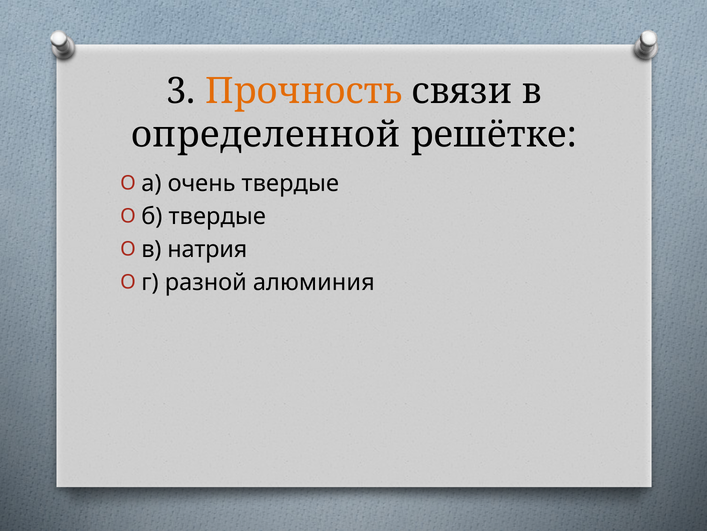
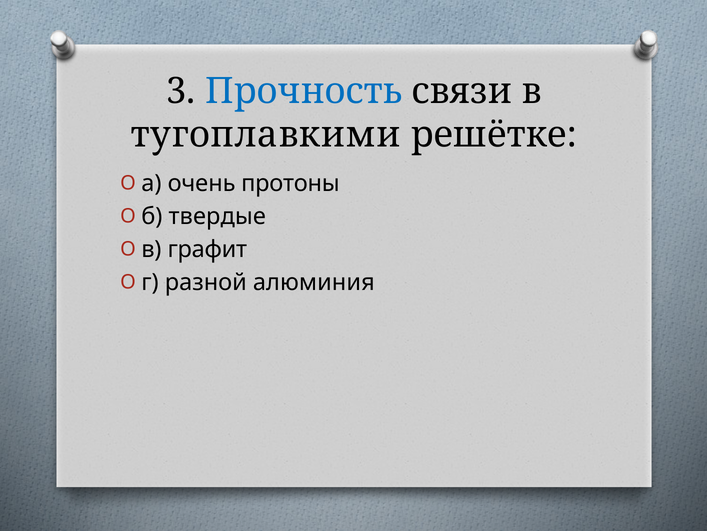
Прочность colour: orange -> blue (304, 91)
определенной: определенной -> тугоплавкими (266, 135)
очень твердые: твердые -> протоны (290, 183)
натрия: натрия -> графит (207, 249)
